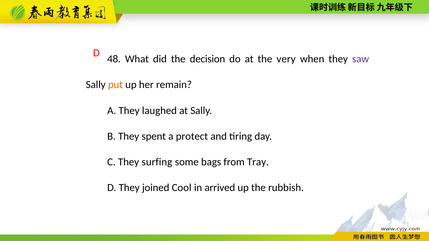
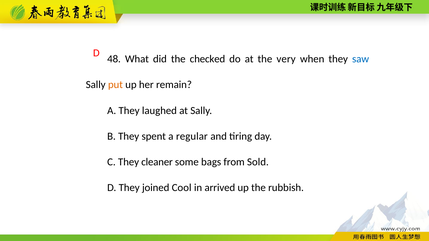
decision: decision -> checked (207, 59)
saw colour: purple -> blue (361, 59)
protect: protect -> regular (192, 136)
surfing: surfing -> cleaner (157, 162)
Tray: Tray -> Sold (258, 162)
